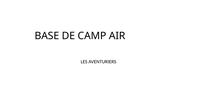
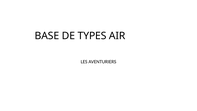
CAMP: CAMP -> TYPES (92, 36)
